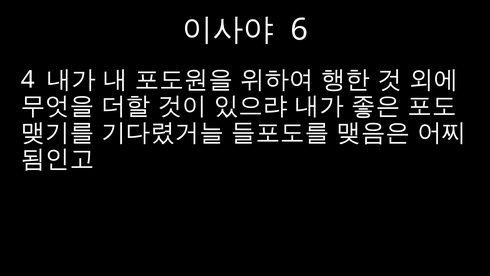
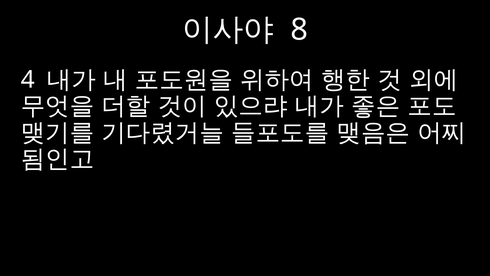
6: 6 -> 8 (299, 30)
